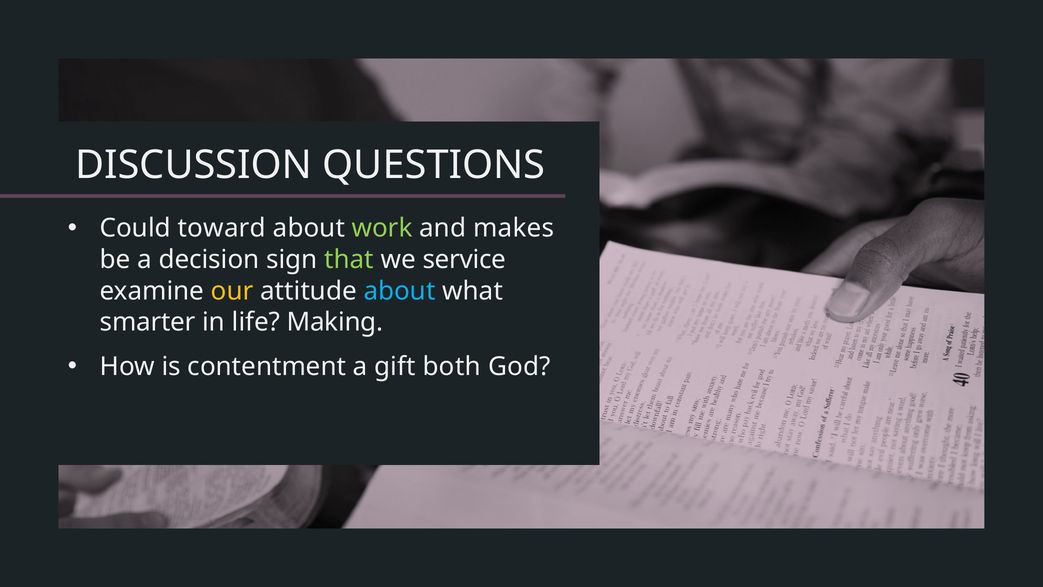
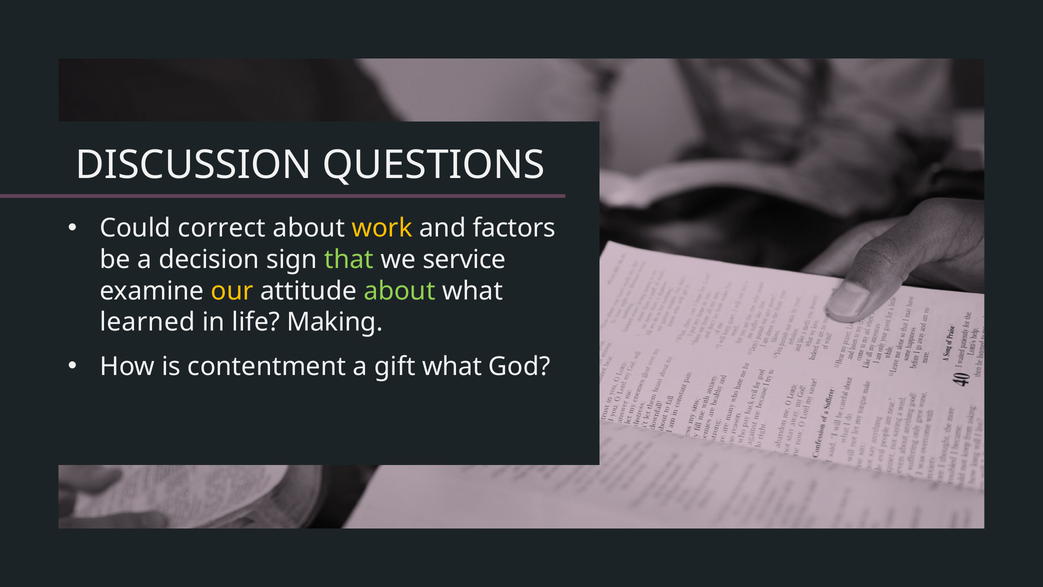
toward: toward -> correct (222, 228)
work colour: light green -> yellow (382, 228)
makes: makes -> factors (514, 228)
about colour: light blue -> light green (400, 291)
smarter: smarter -> learned (147, 322)
gift both: both -> what (452, 366)
